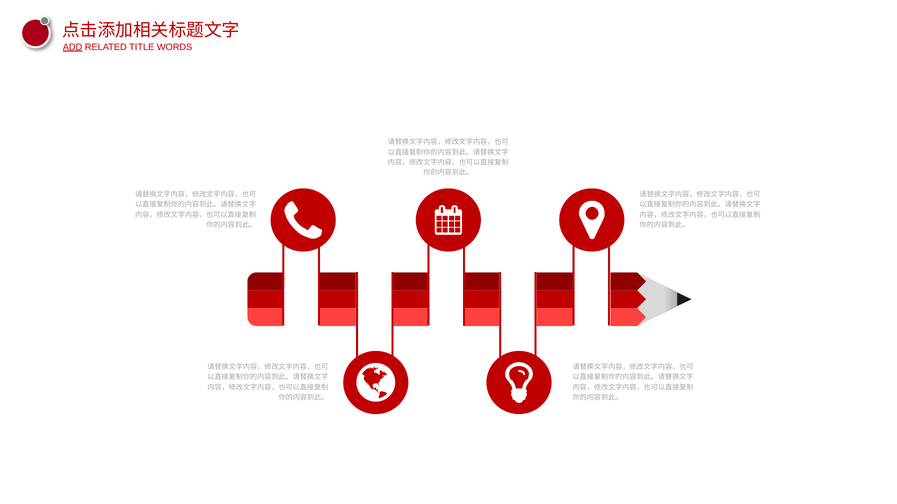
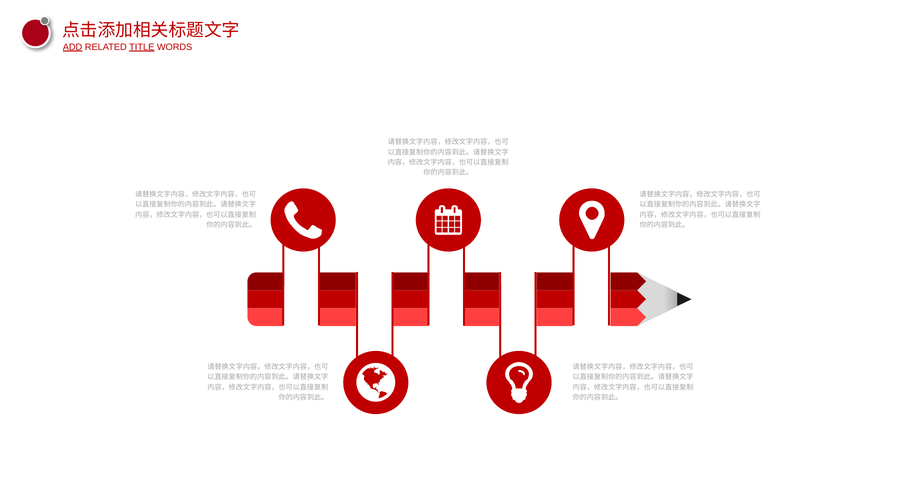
TITLE underline: none -> present (142, 47)
